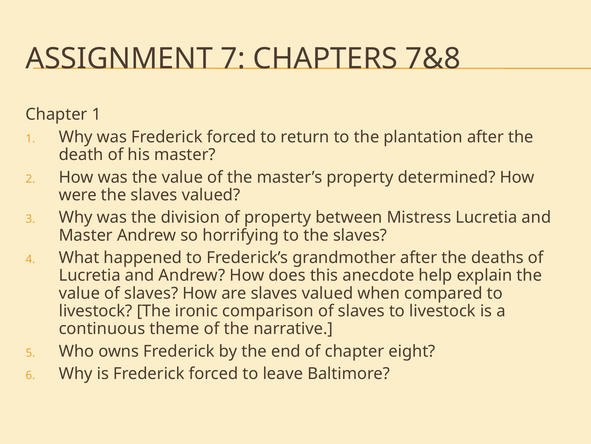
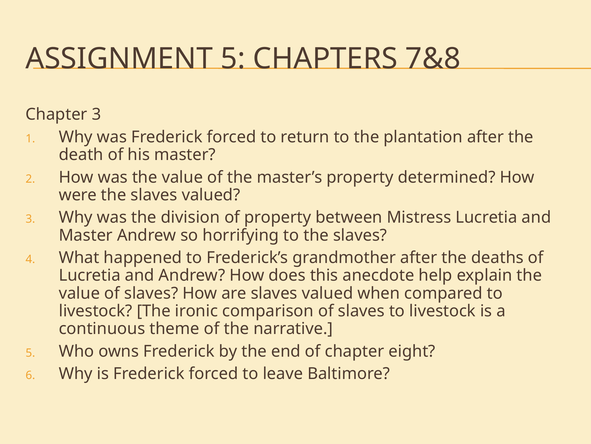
ASSIGNMENT 7: 7 -> 5 (233, 59)
Chapter 1: 1 -> 3 (96, 114)
